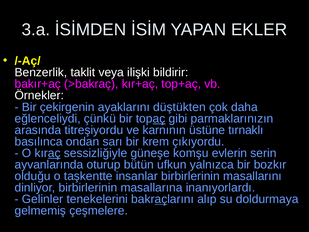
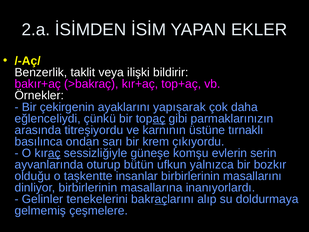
3.a: 3.a -> 2.a (36, 30)
düştükten: düştükten -> yapışarak (179, 107)
